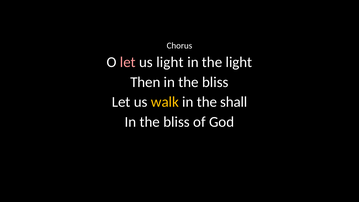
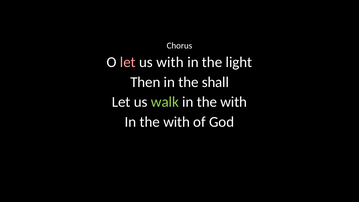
us light: light -> with (170, 62)
bliss: bliss -> shall (215, 82)
walk colour: yellow -> light green (165, 102)
shall: shall -> with (234, 102)
bliss: bliss -> with (177, 122)
